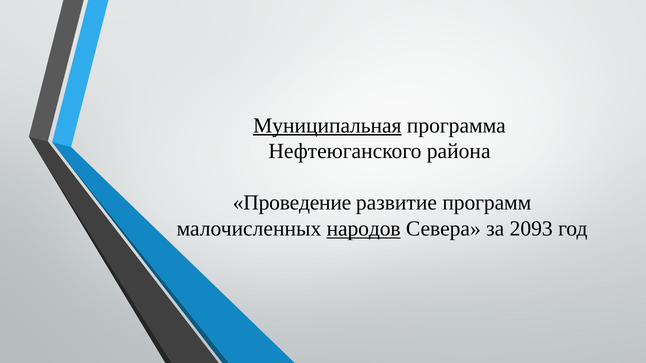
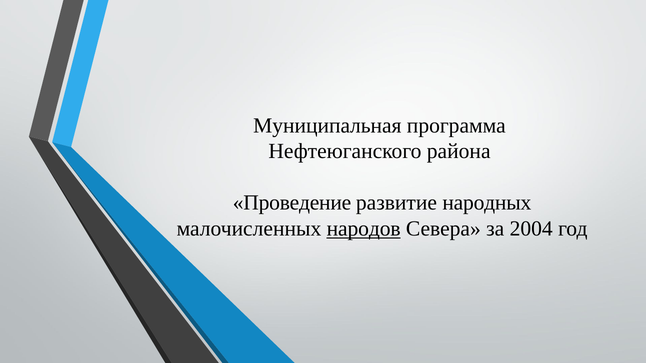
Муниципальная underline: present -> none (327, 126)
программ: программ -> народных (487, 203)
2093: 2093 -> 2004 (531, 229)
